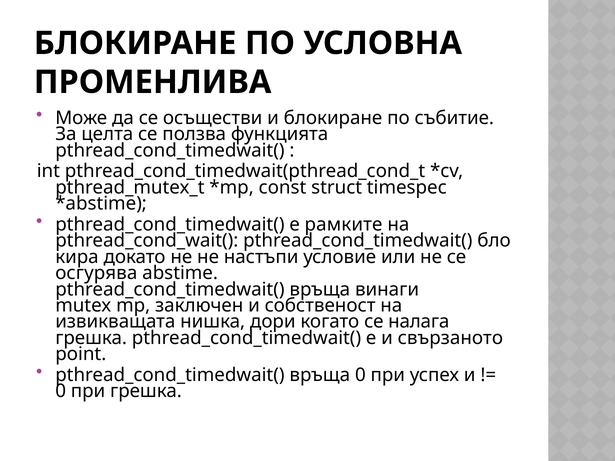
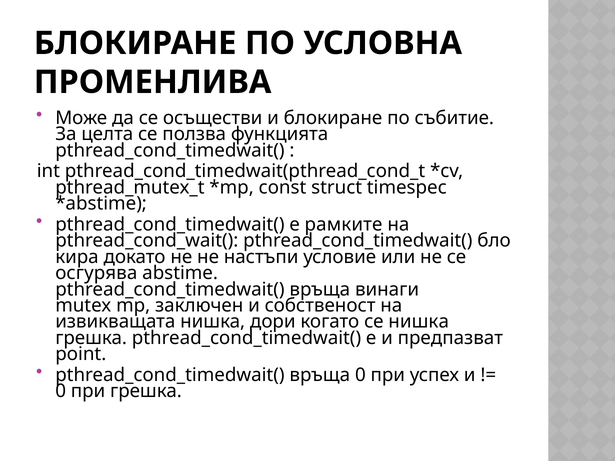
се налага: налага -> нишка (419, 322)
свързаното: свързаното -> предпазват (450, 338)
